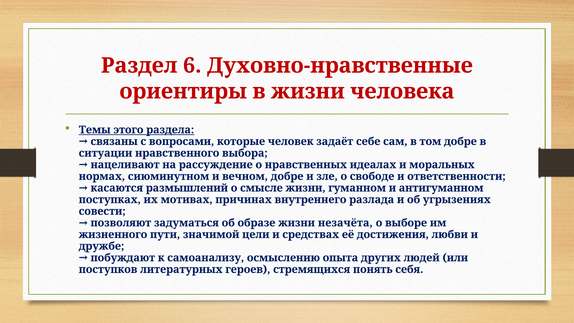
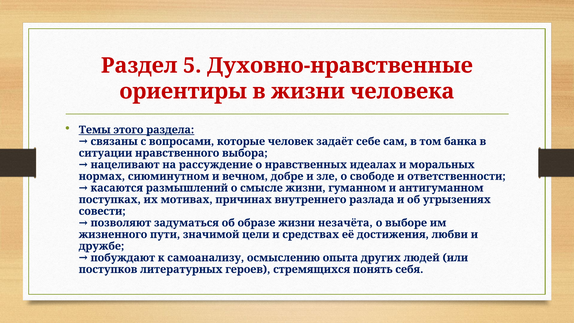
6: 6 -> 5 (192, 66)
том добре: добре -> банка (460, 141)
